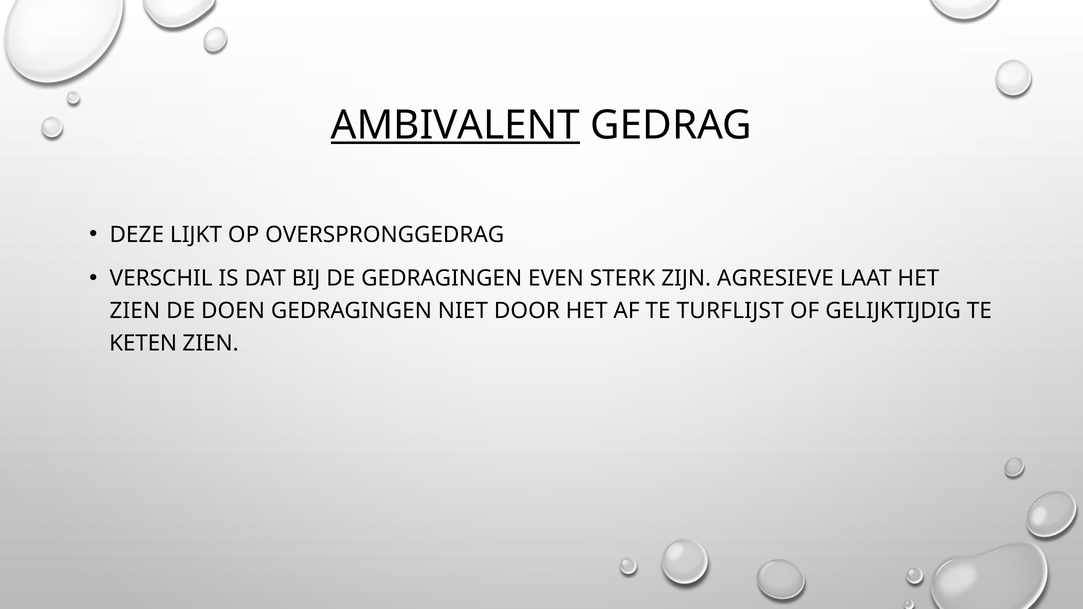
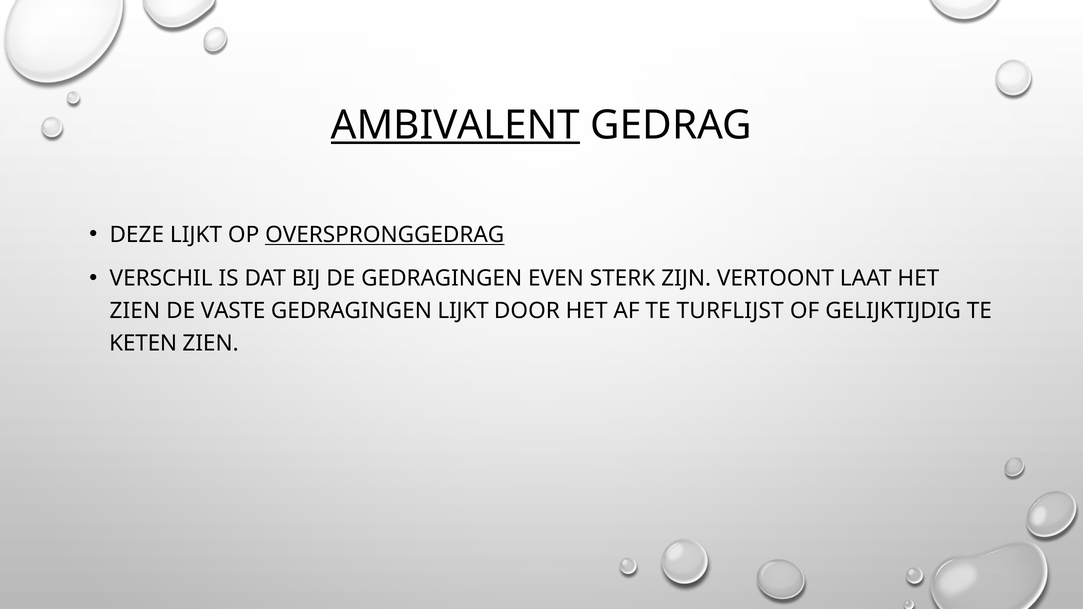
OVERSPRONGGEDRAG underline: none -> present (385, 235)
AGRESIEVE: AGRESIEVE -> VERTOONT (775, 279)
DOEN: DOEN -> VASTE (233, 311)
GEDRAGINGEN NIET: NIET -> LIJKT (463, 311)
